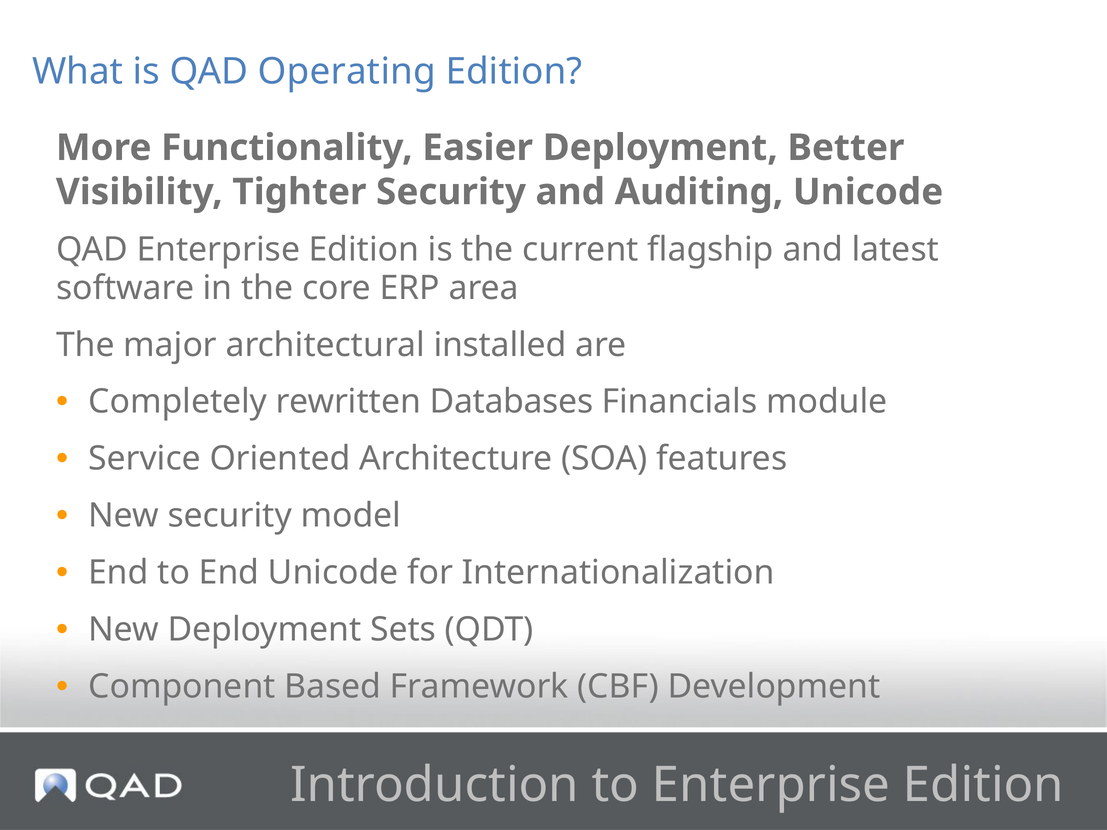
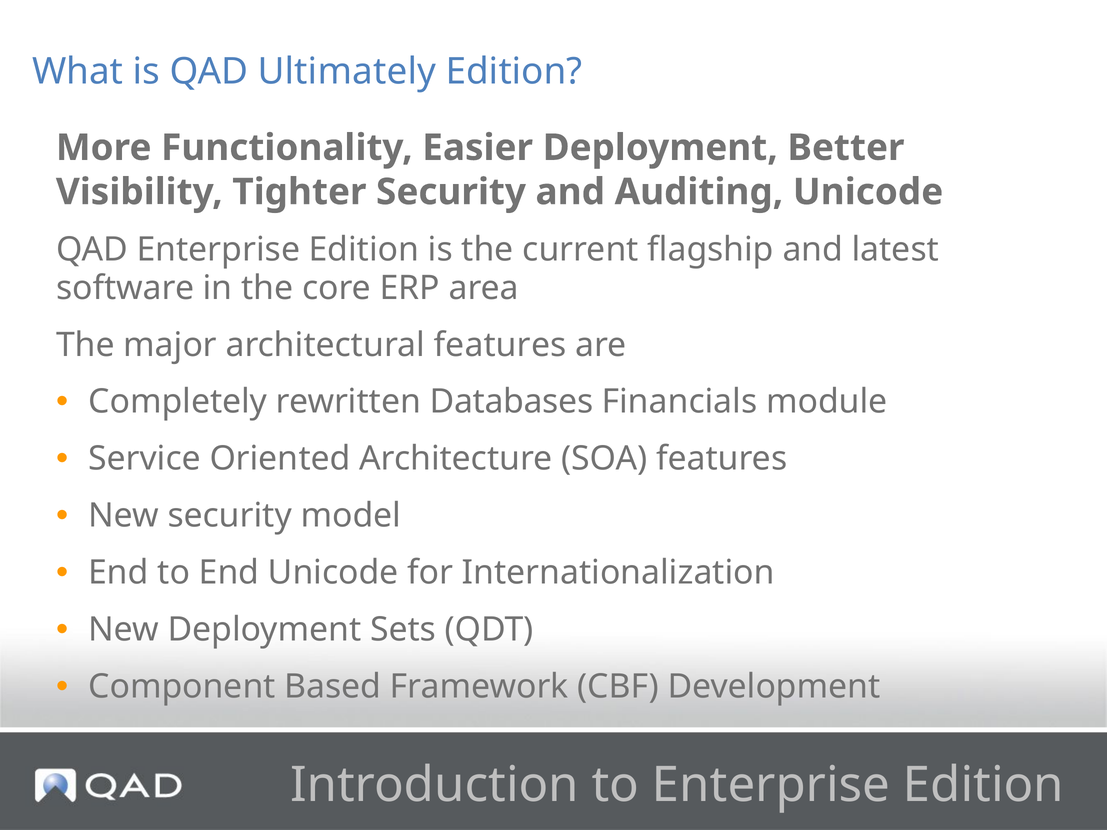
Operating: Operating -> Ultimately (347, 72)
architectural installed: installed -> features (500, 345)
